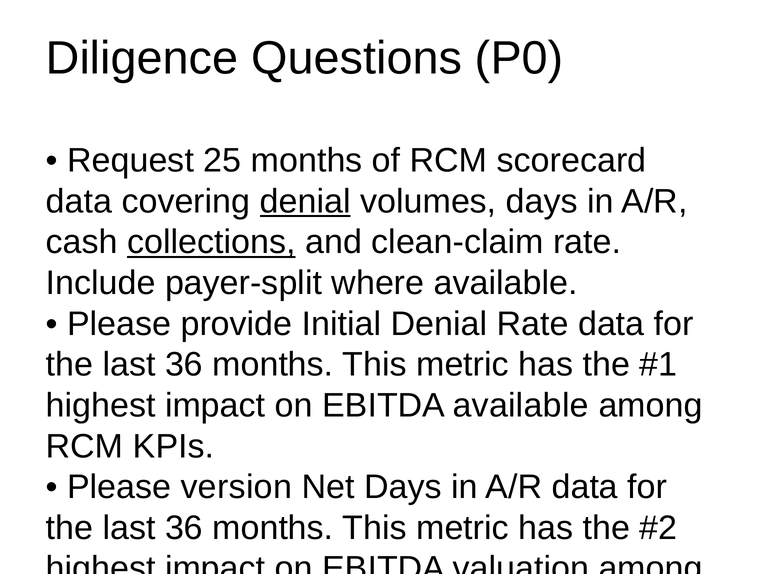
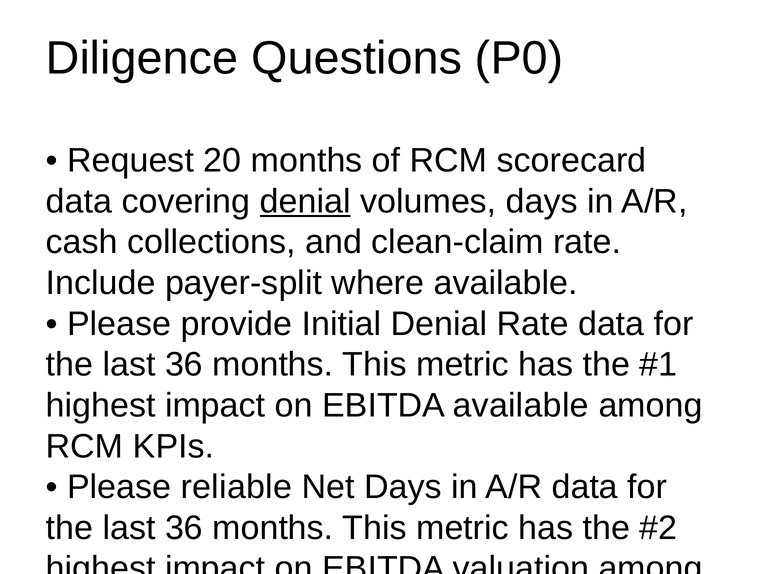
25: 25 -> 20 (222, 161)
collections underline: present -> none (211, 242)
version: version -> reliable (236, 488)
